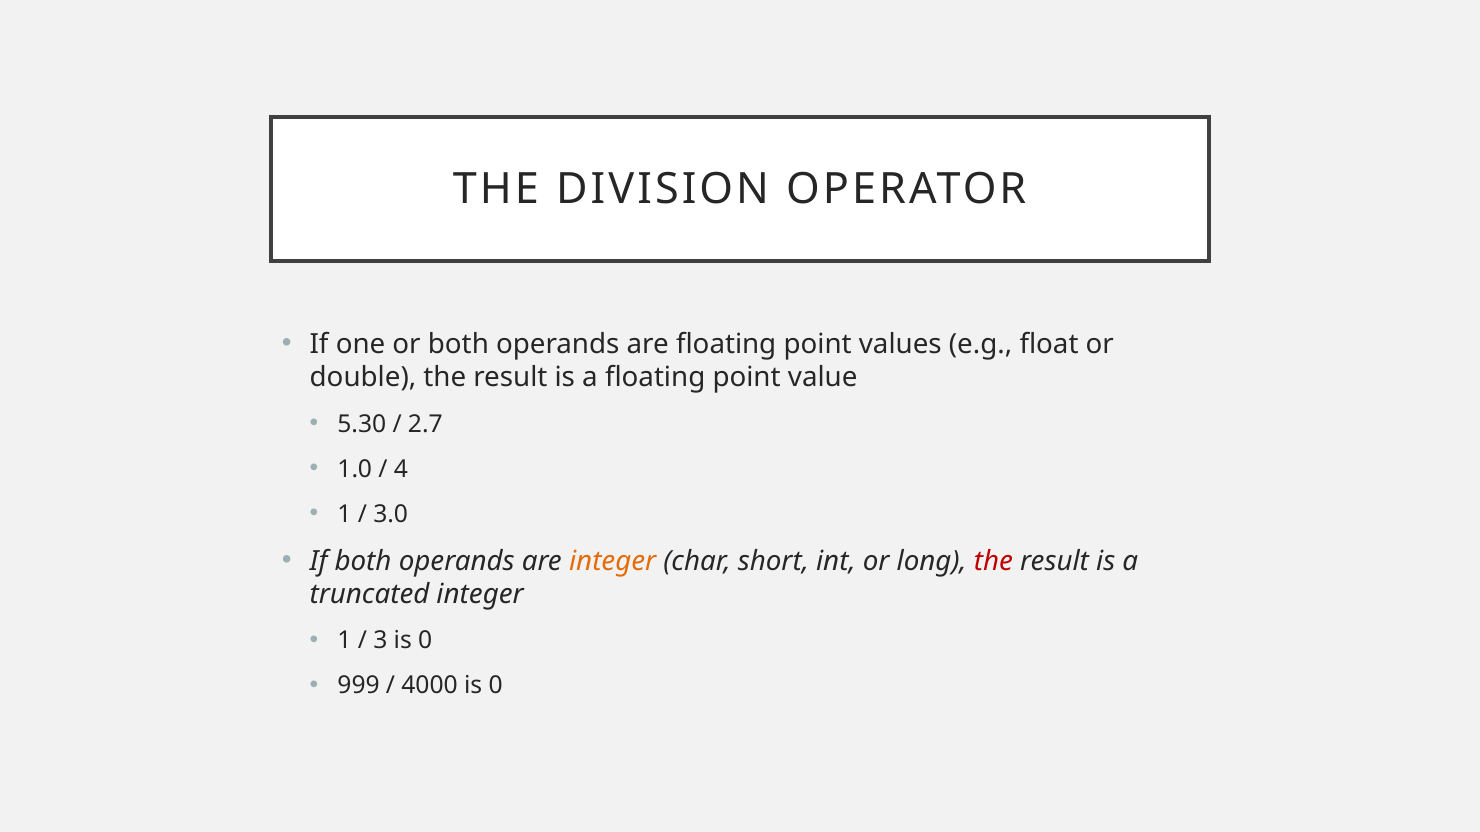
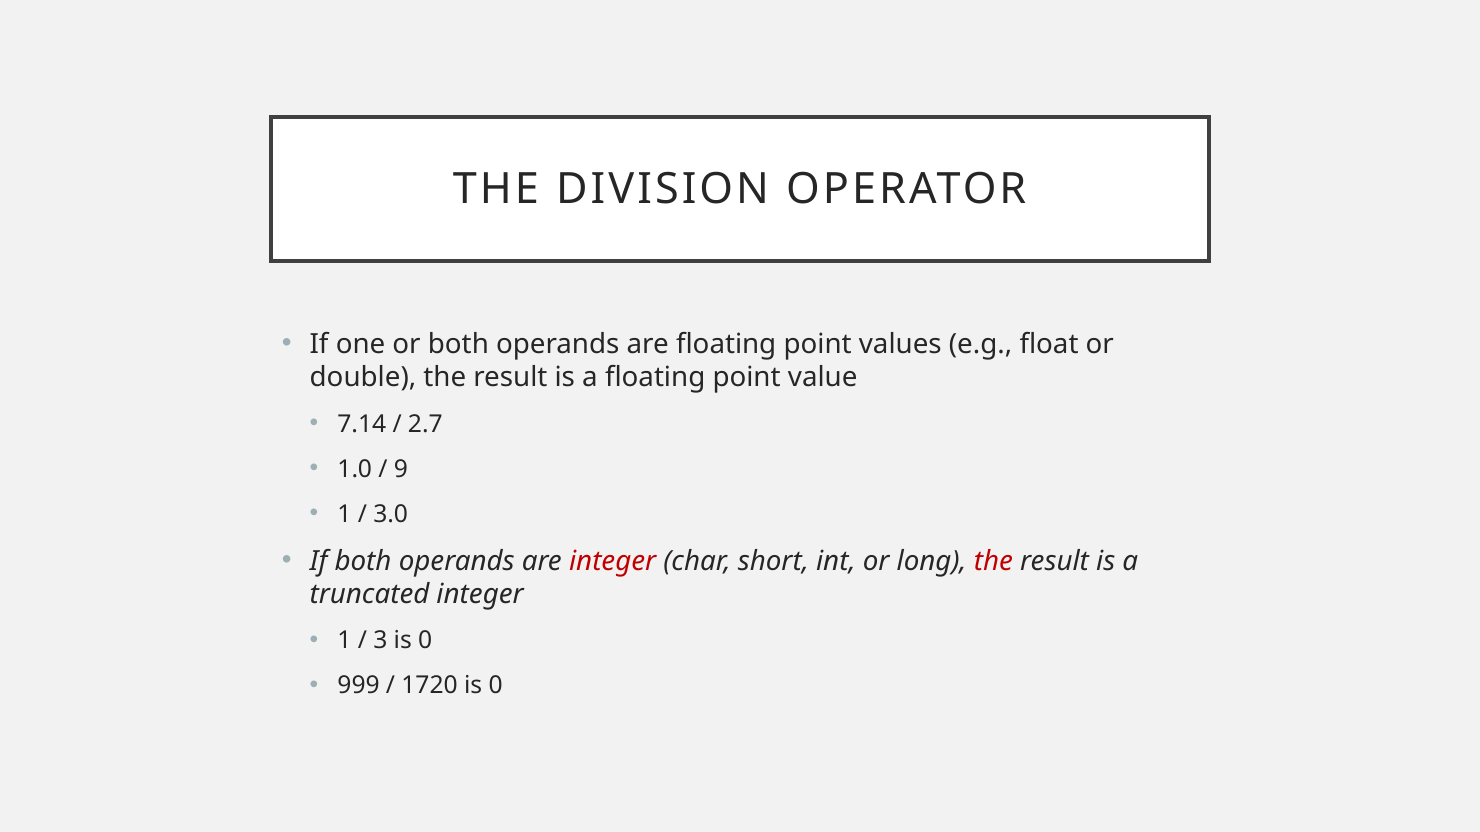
5.30: 5.30 -> 7.14 (362, 424)
4: 4 -> 9 (401, 469)
integer colour: orange -> red (613, 561)
4000: 4000 -> 1720 (430, 686)
